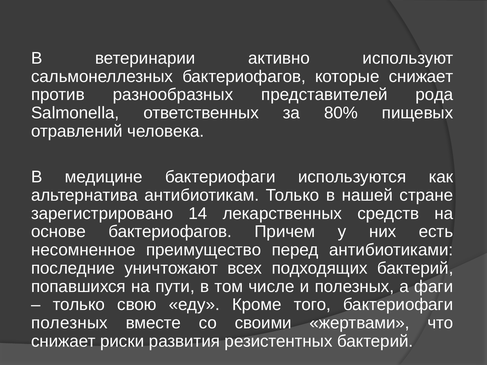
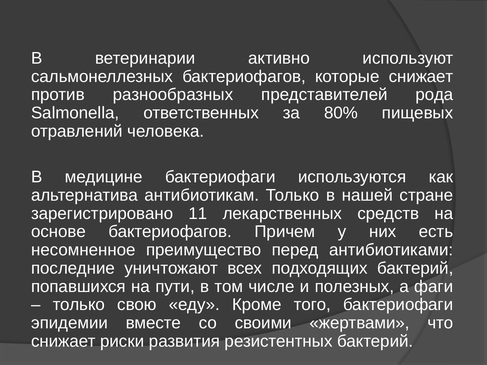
14: 14 -> 11 (198, 214)
полезных: полезных -> эпидемии (70, 323)
